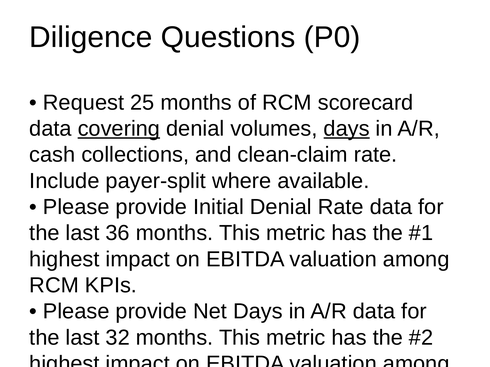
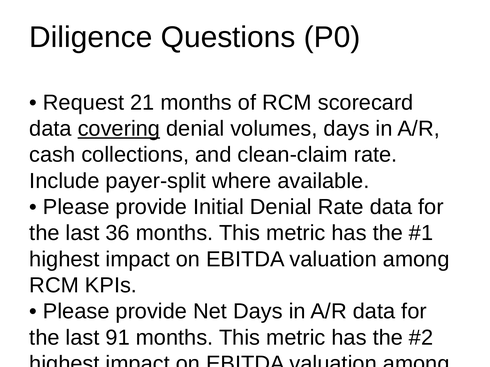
25: 25 -> 21 (142, 103)
days underline: present -> none (347, 129)
32: 32 -> 91 (118, 338)
